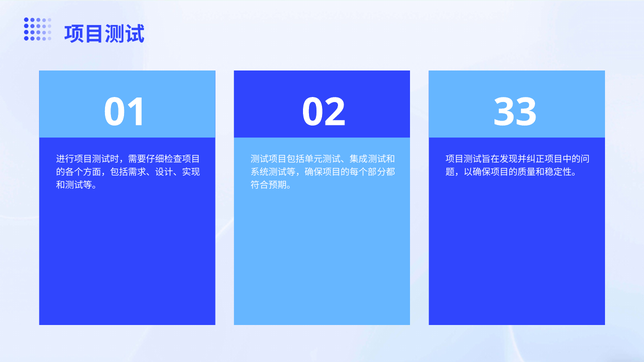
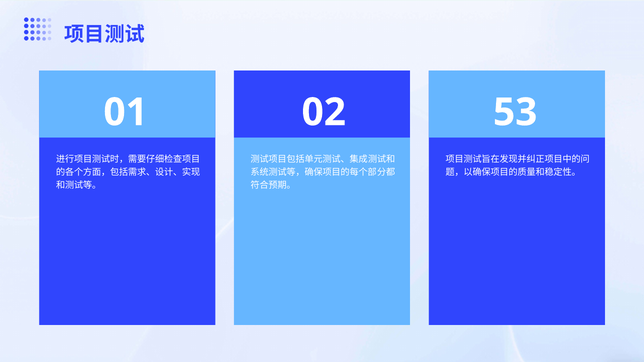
33: 33 -> 53 (515, 112)
